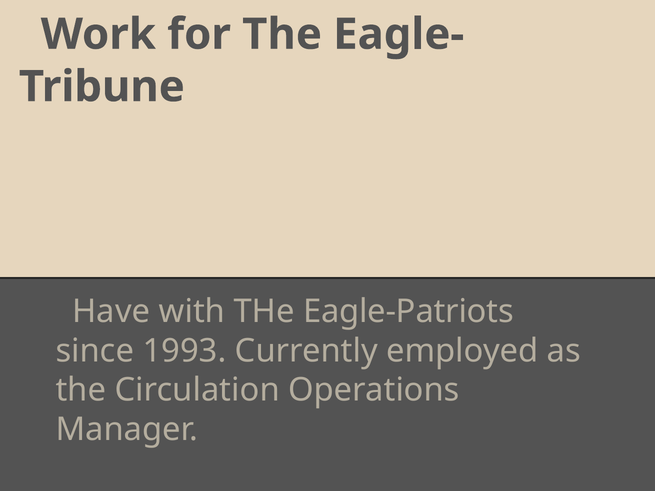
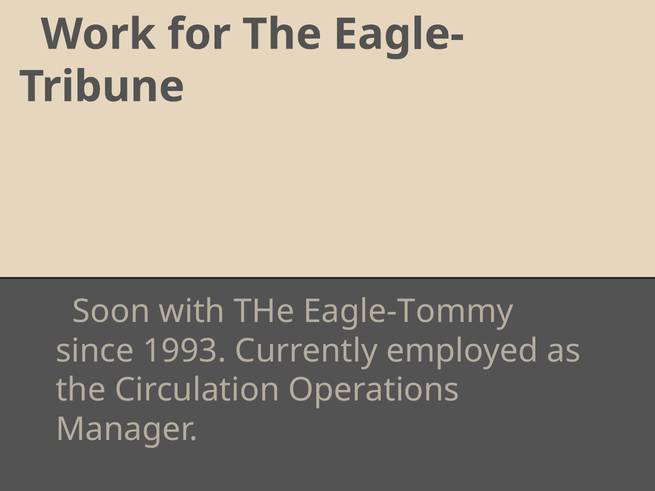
Have: Have -> Soon (111, 312)
Eagle-Patriots: Eagle-Patriots -> Eagle-Tommy (408, 312)
